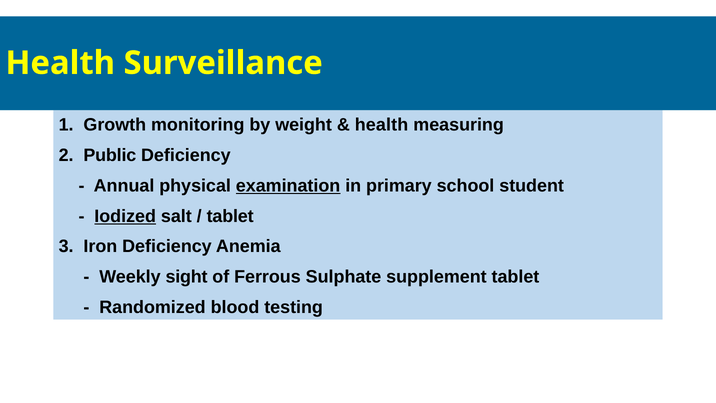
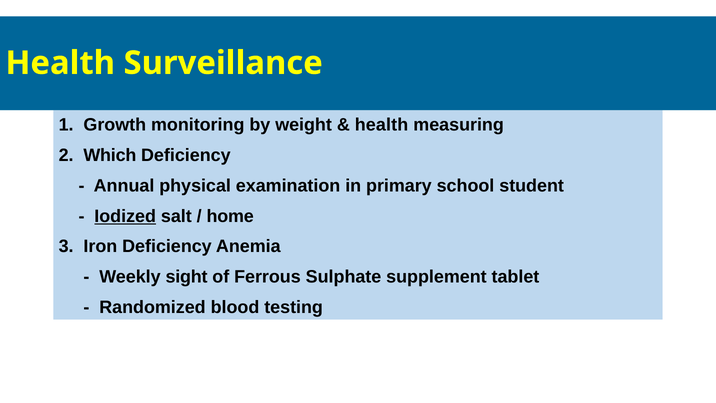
Public: Public -> Which (110, 155)
examination underline: present -> none (288, 186)
tablet: tablet -> home (230, 216)
